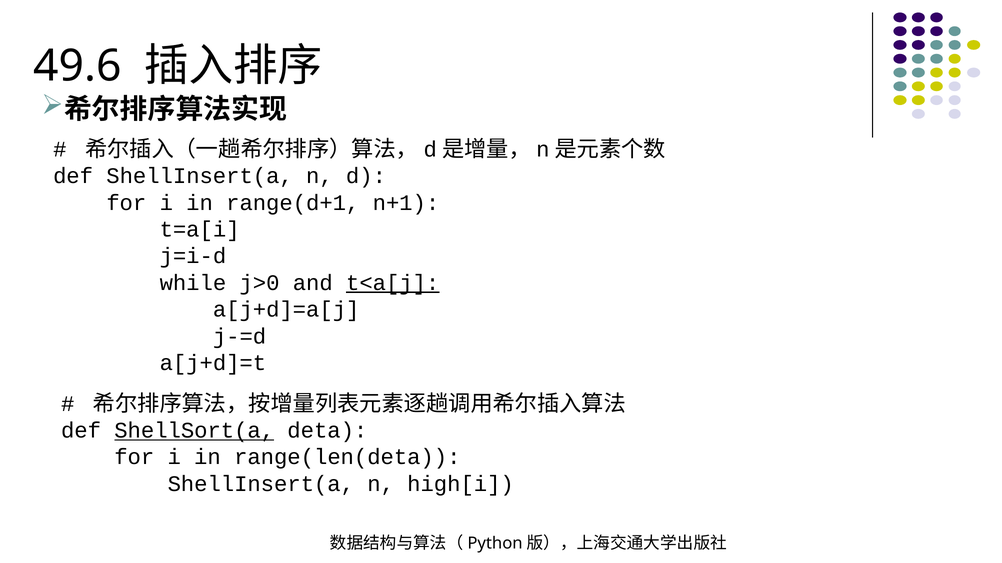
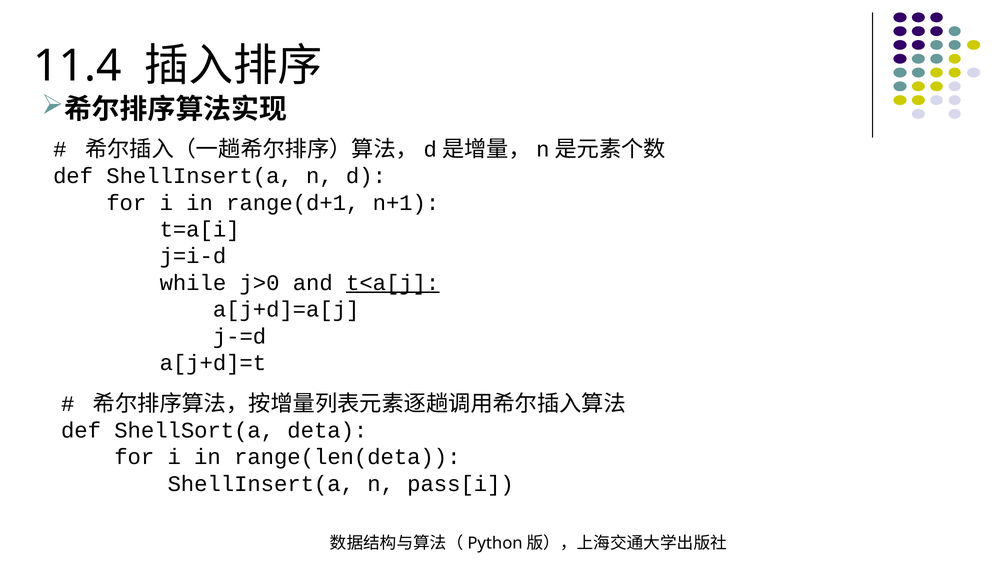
49.6: 49.6 -> 11.4 (78, 66)
ShellSort(a underline: present -> none (194, 431)
high[i: high[i -> pass[i (461, 484)
